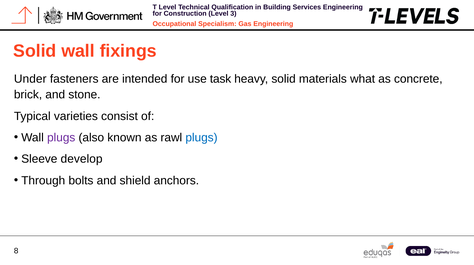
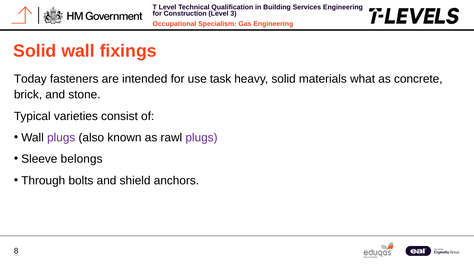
Under: Under -> Today (30, 79)
plugs colour: blue -> purple (201, 138)
develop: develop -> belongs (82, 159)
